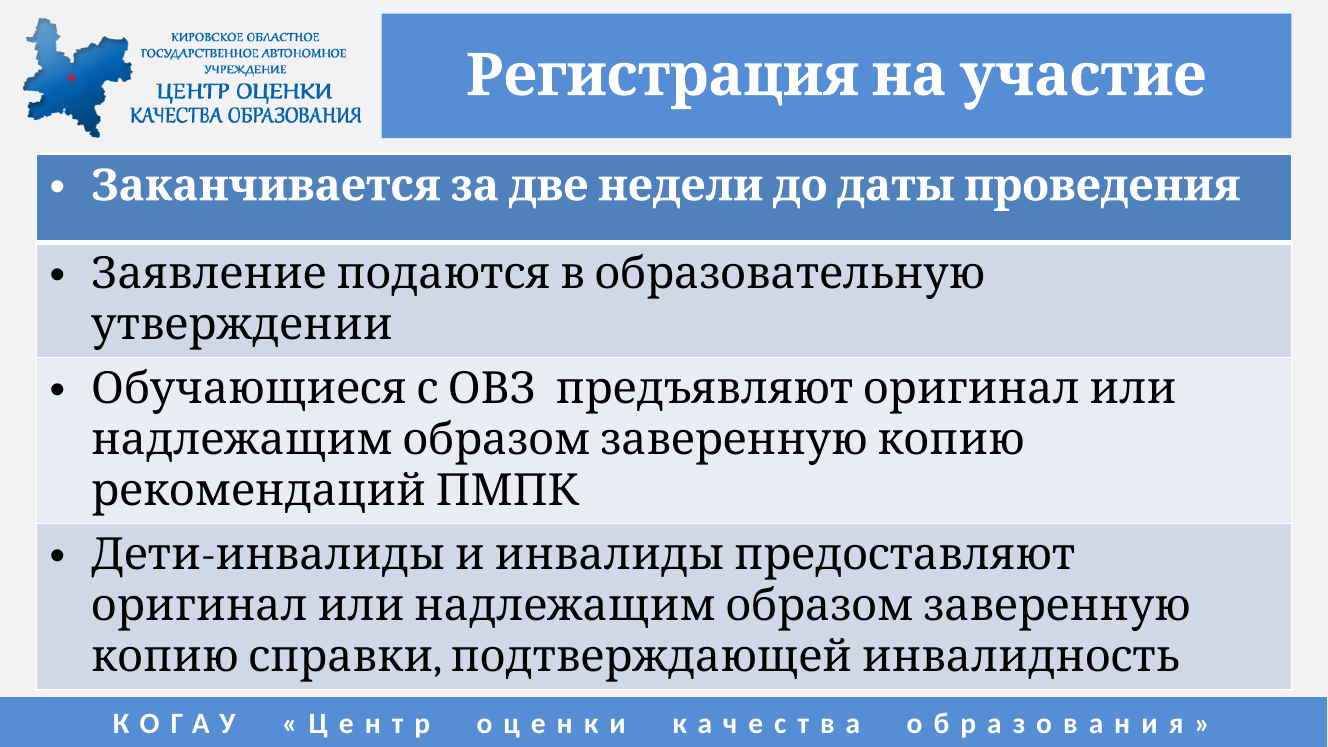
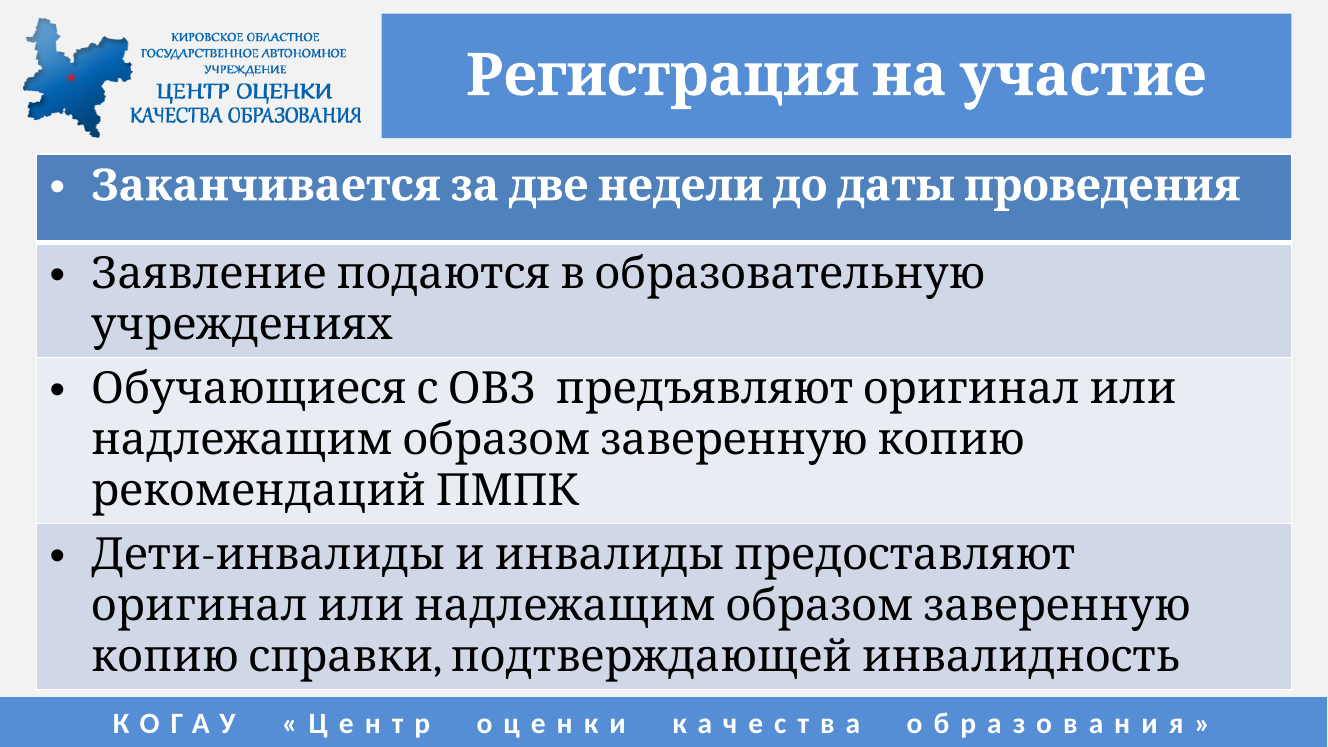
утверждении: утверждении -> учреждениях (242, 325)
